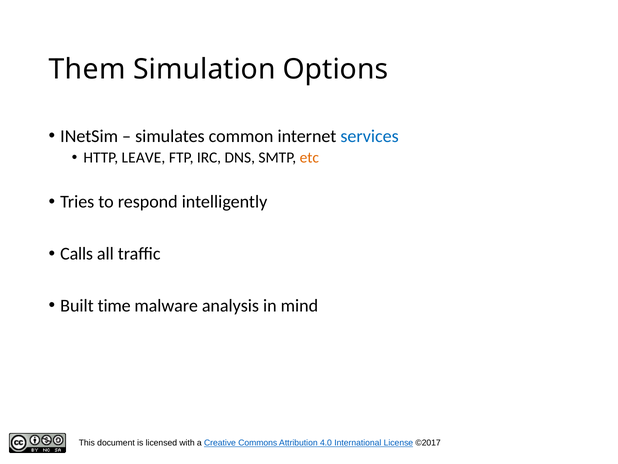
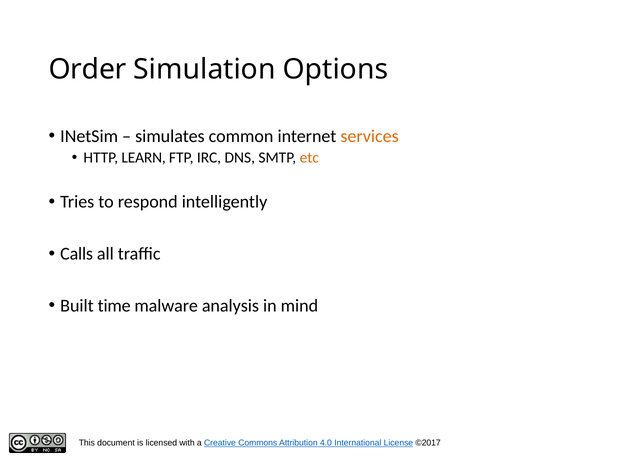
Them: Them -> Order (88, 69)
services colour: blue -> orange (370, 136)
LEAVE: LEAVE -> LEARN (144, 157)
